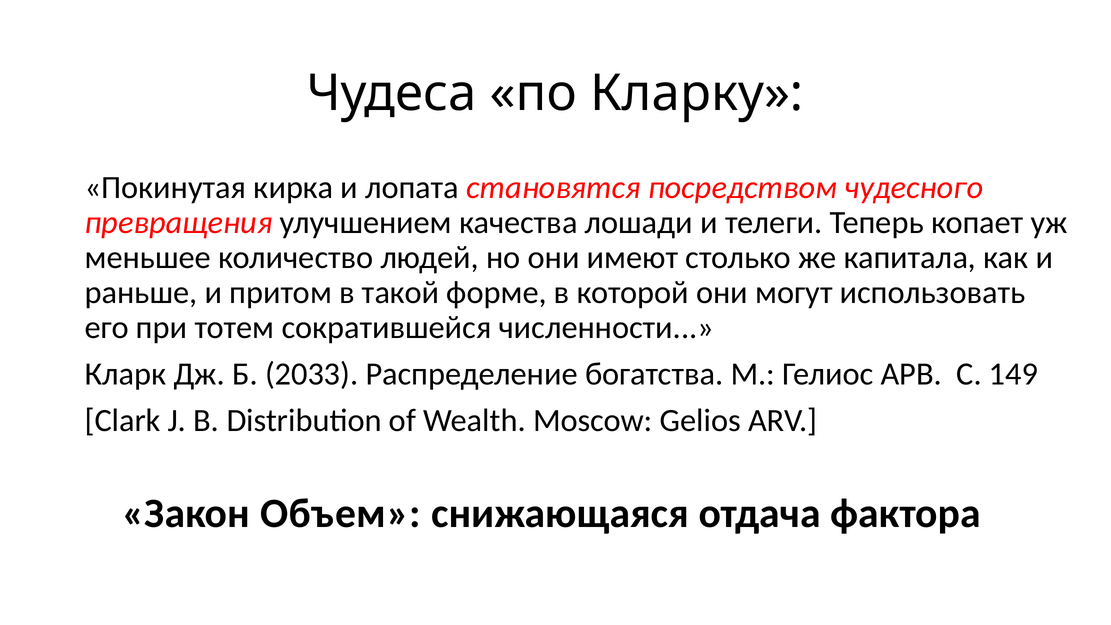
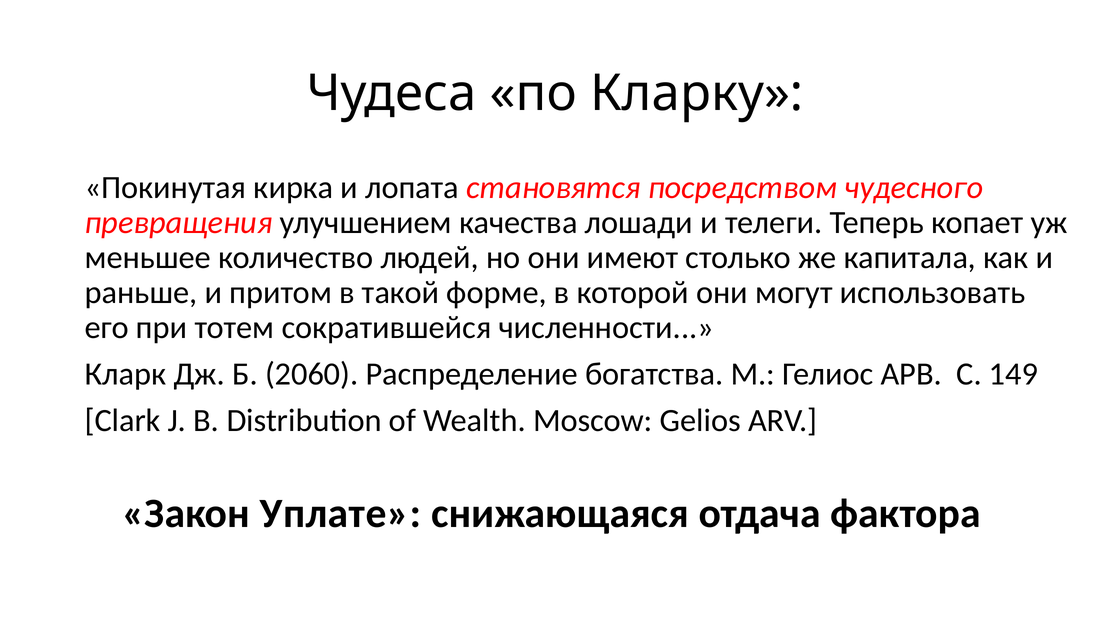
2033: 2033 -> 2060 (312, 374)
Объем: Объем -> Уплате (341, 514)
